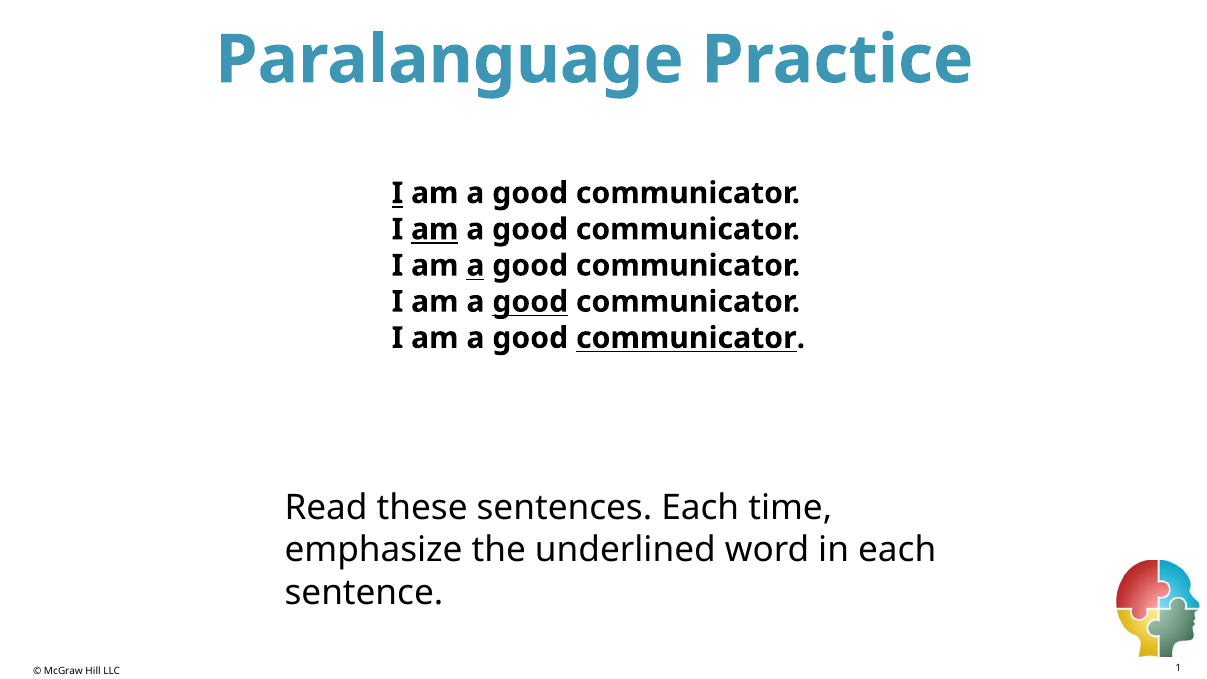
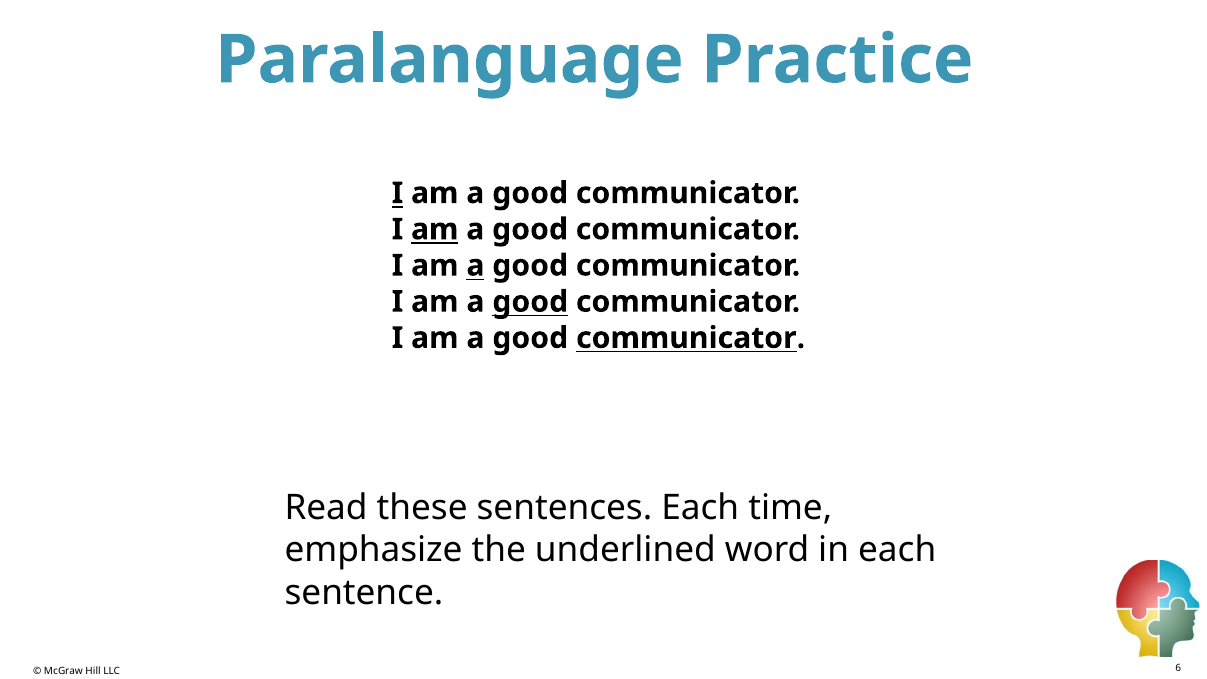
1: 1 -> 6 (1178, 668)
